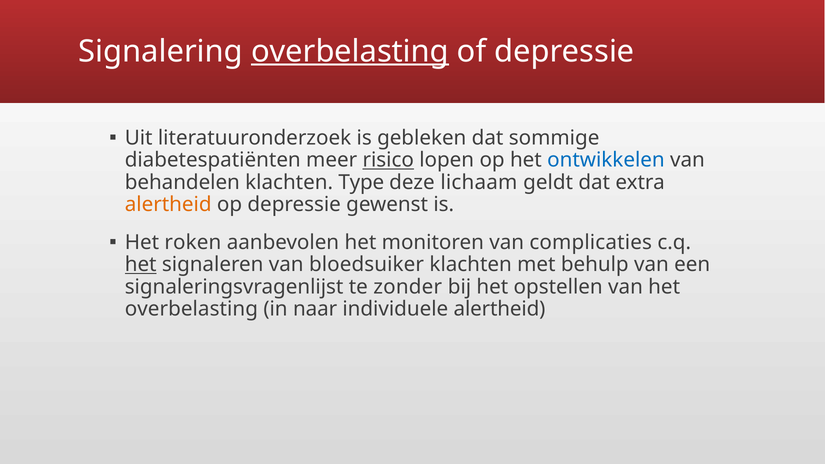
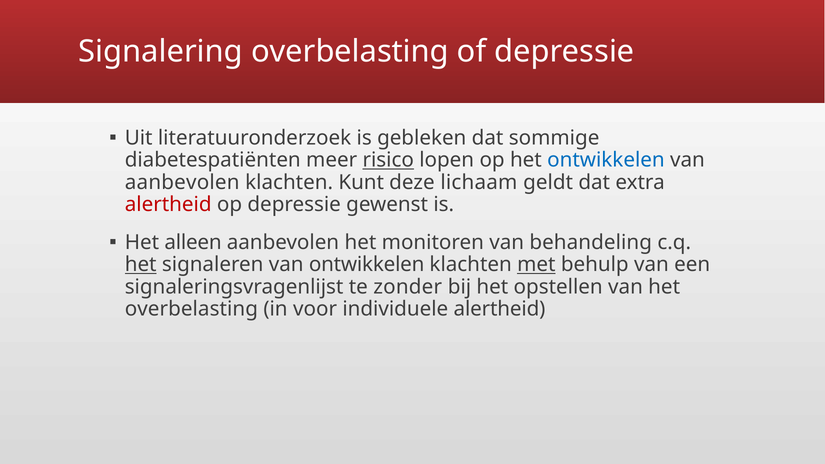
overbelasting underline: present -> none (350, 51)
behandelen: behandelen -> aanbevolen (182, 182)
Type: Type -> Kunt (361, 182)
alertheid colour: orange -> red (168, 205)
roken: roken -> alleen (193, 242)
complicaties: complicaties -> behandeling (591, 242)
van bloedsuiker: bloedsuiker -> ontwikkelen (367, 265)
met underline: none -> present (536, 265)
naar: naar -> voor (315, 309)
